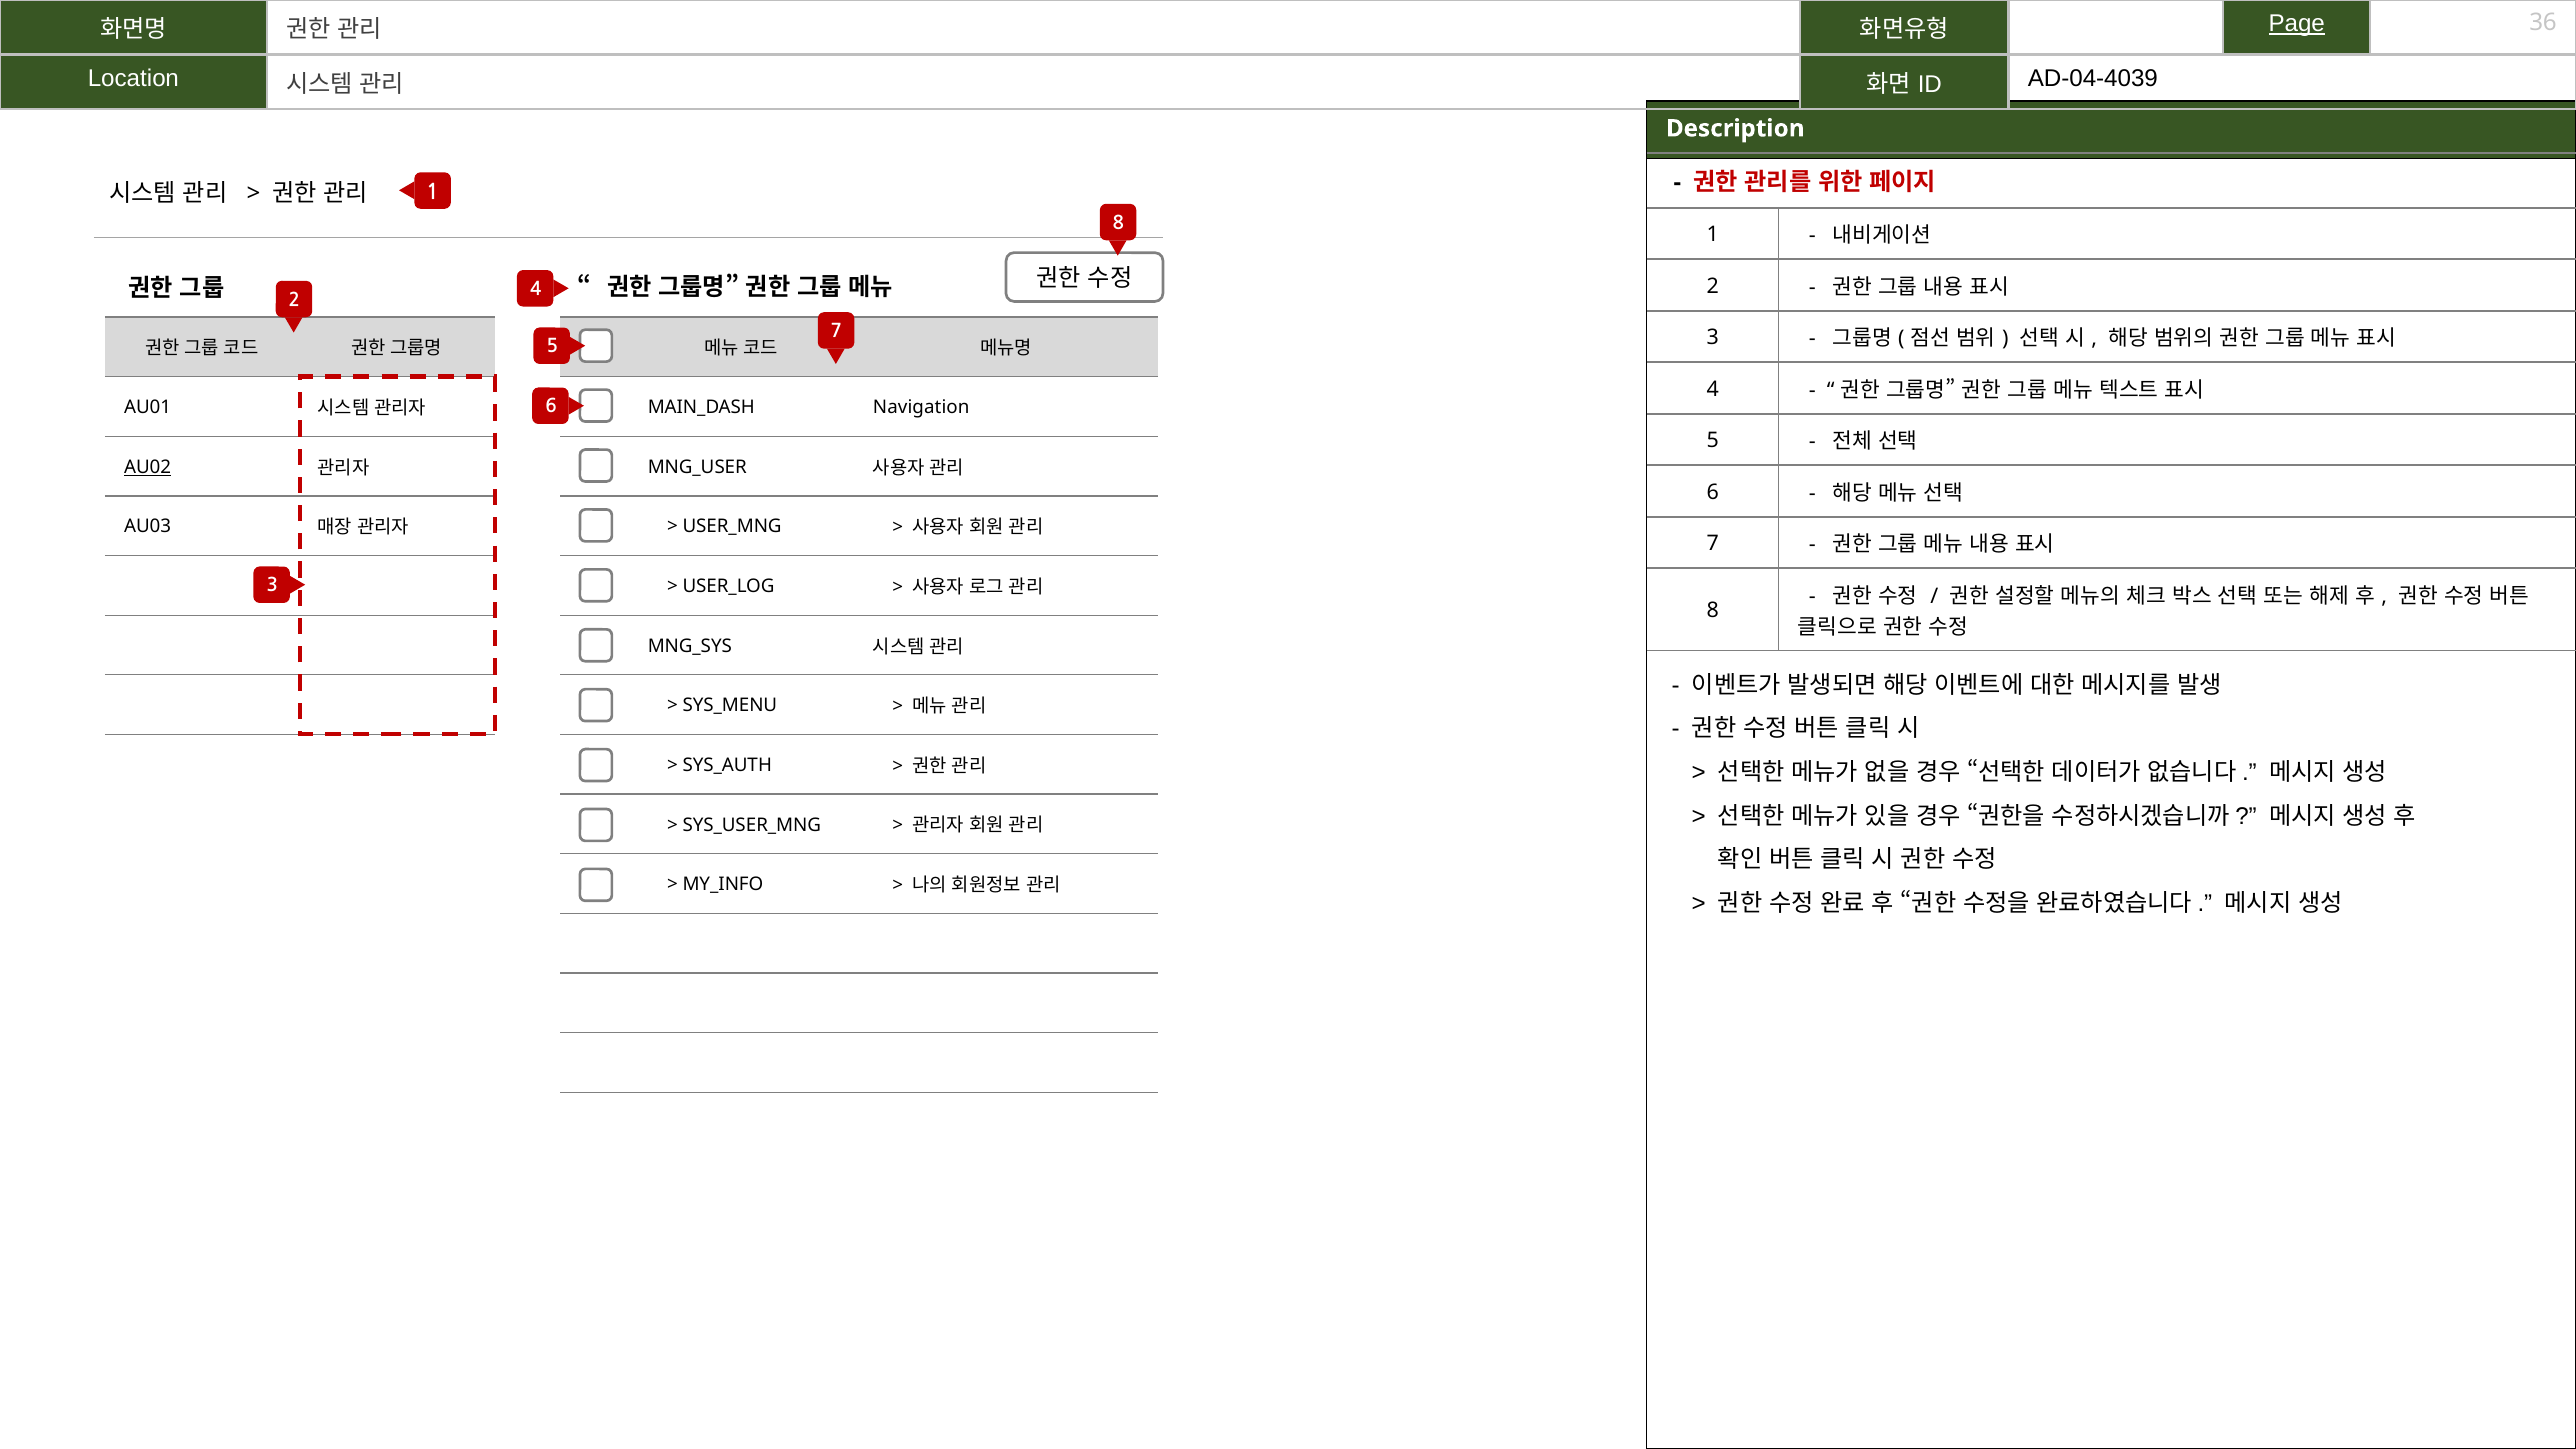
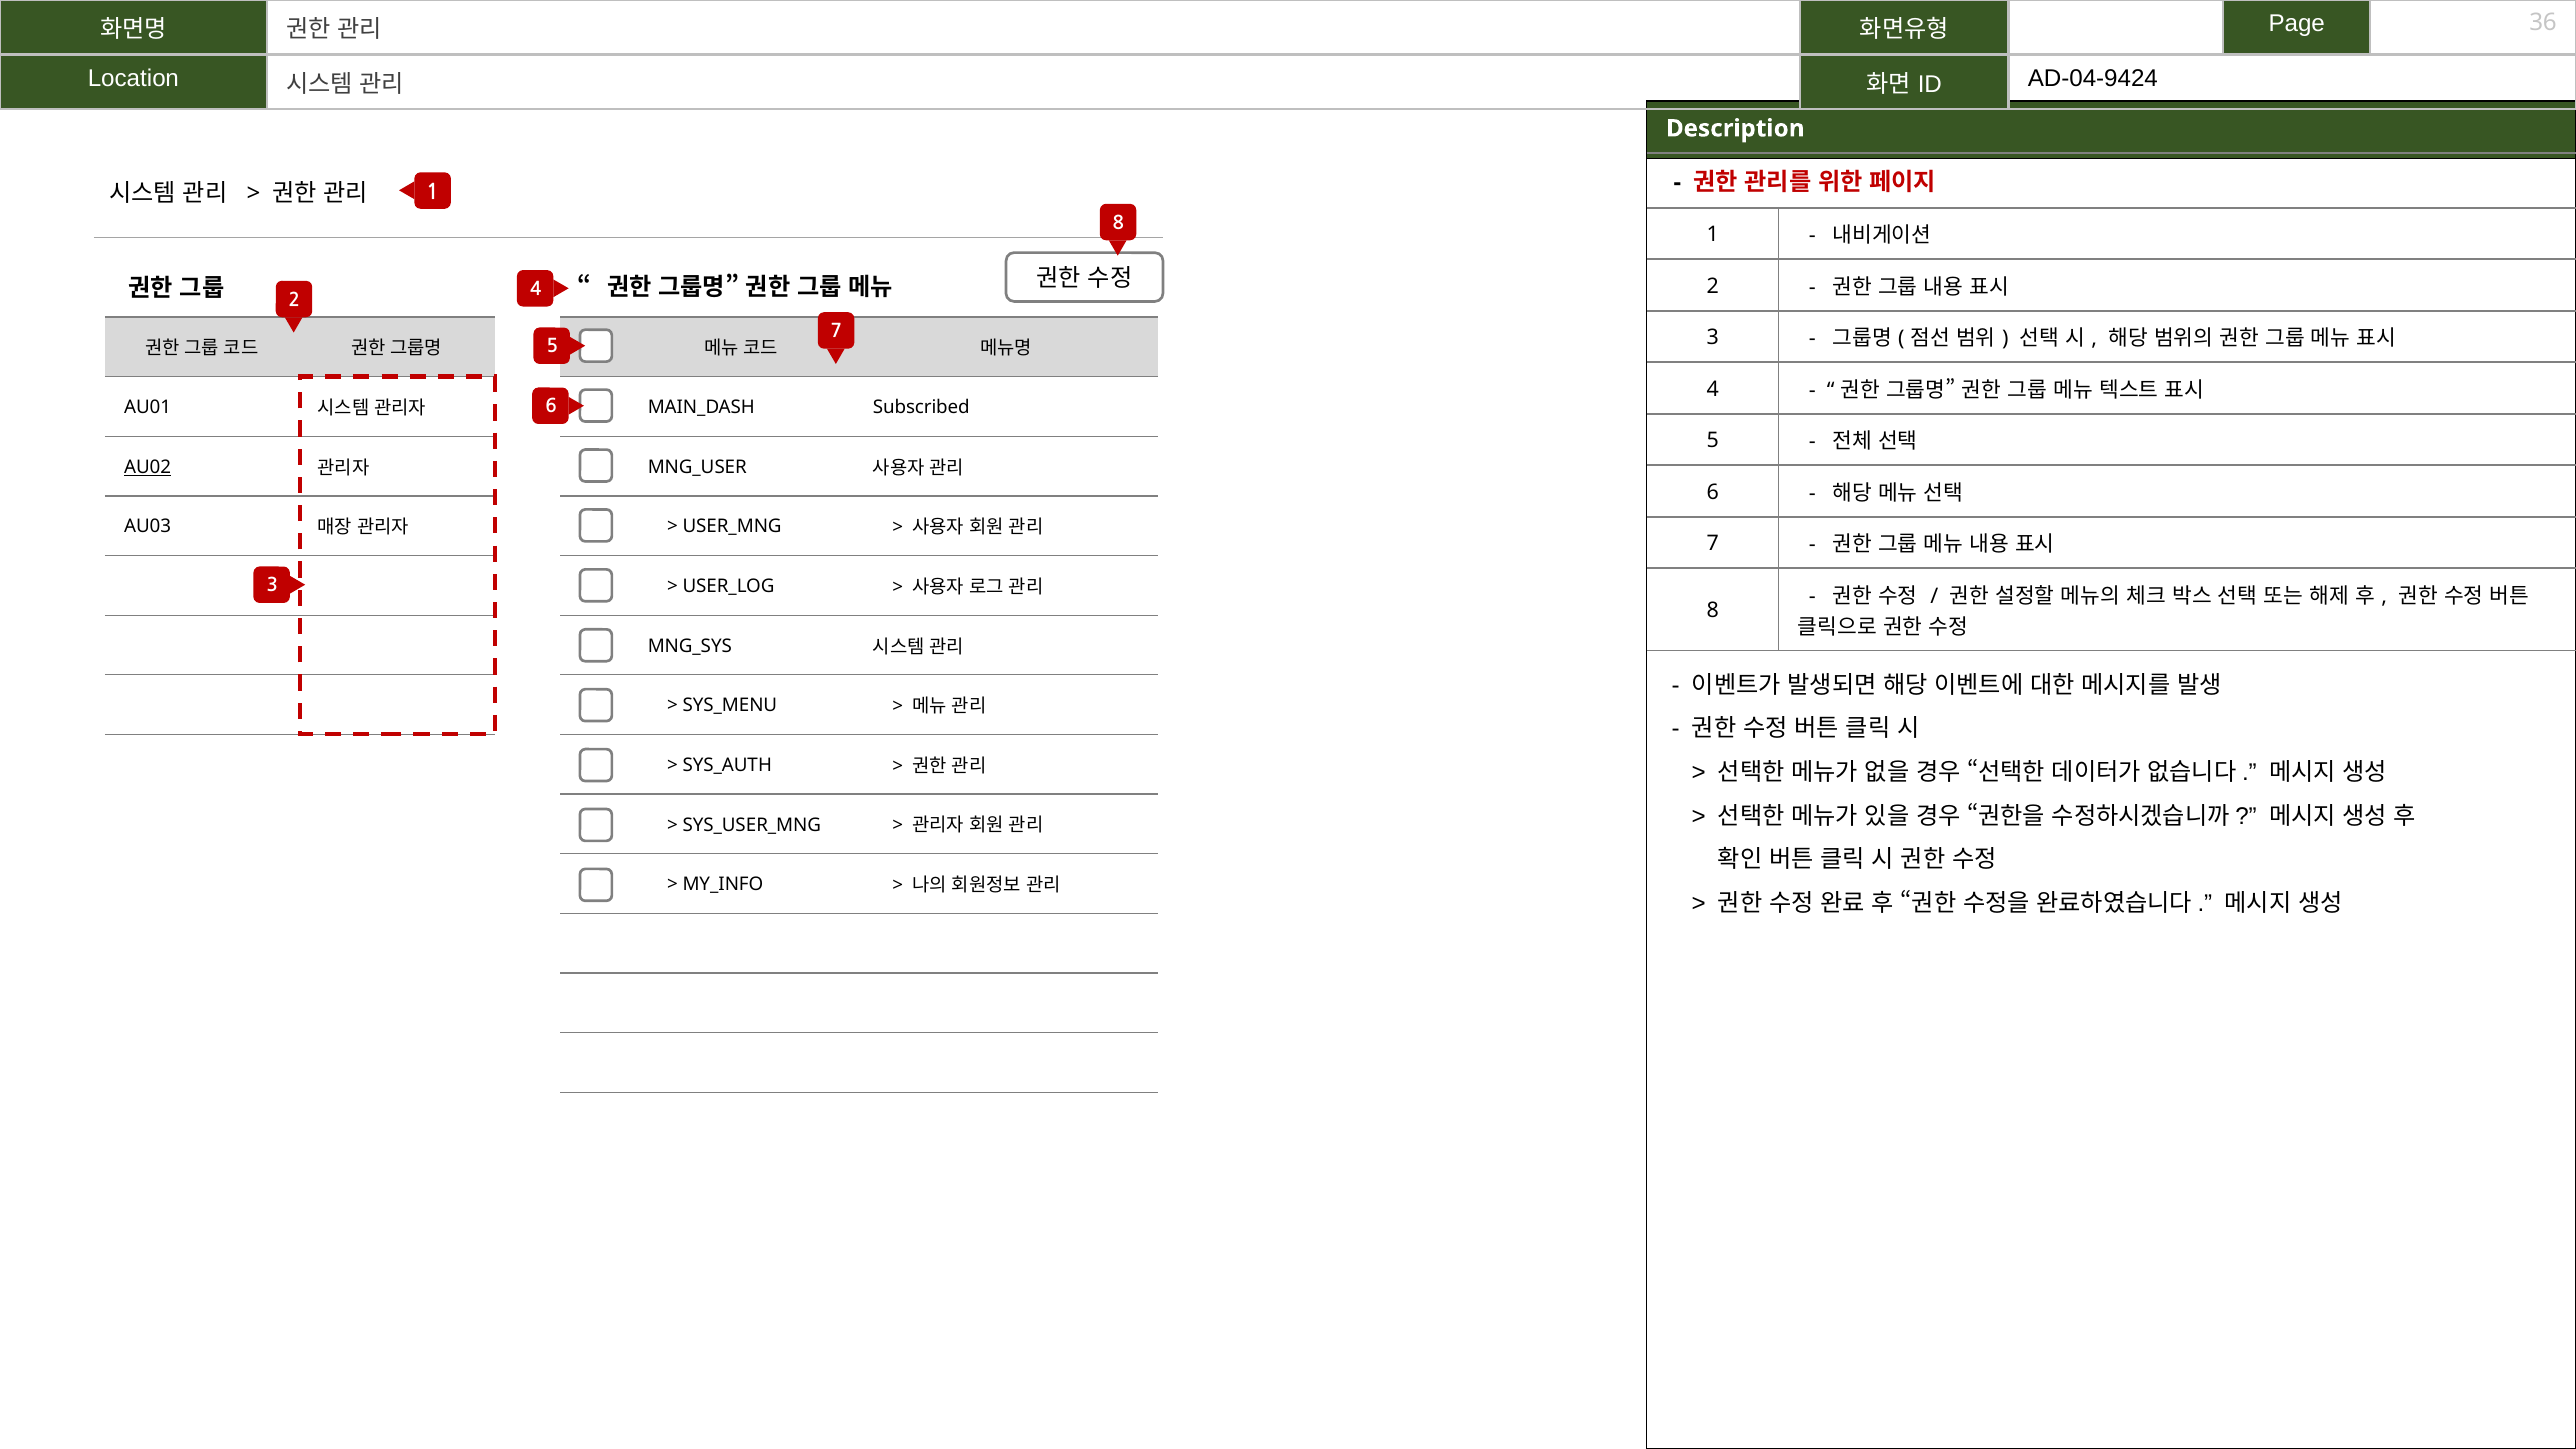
Page underline: present -> none (2297, 24)
AD-04-4039: AD-04-4039 -> AD-04-9424 (2093, 78)
Navigation: Navigation -> Subscribed (921, 408)
